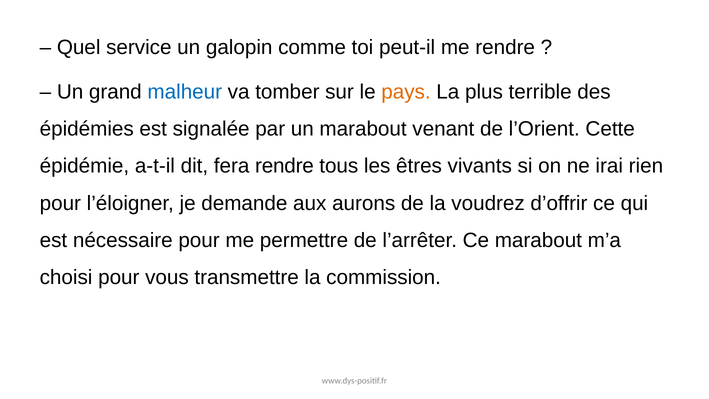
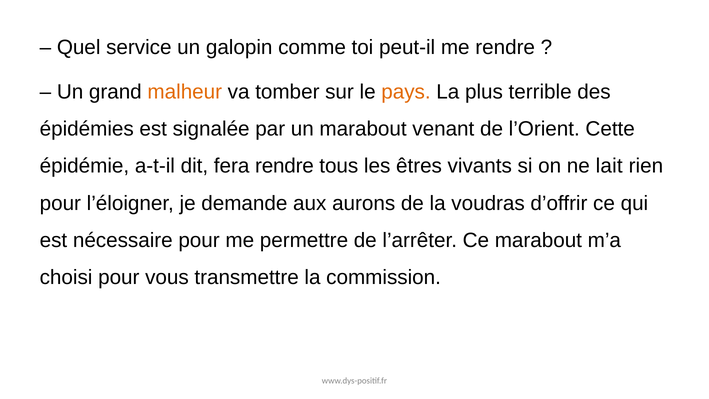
malheur colour: blue -> orange (185, 92)
irai: irai -> lait (609, 166)
voudrez: voudrez -> voudras (488, 203)
